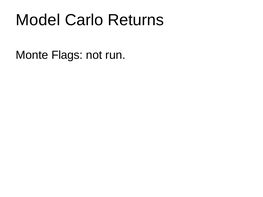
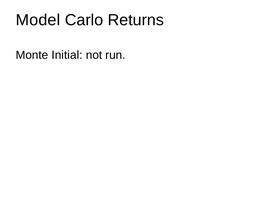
Flags: Flags -> Initial (67, 55)
